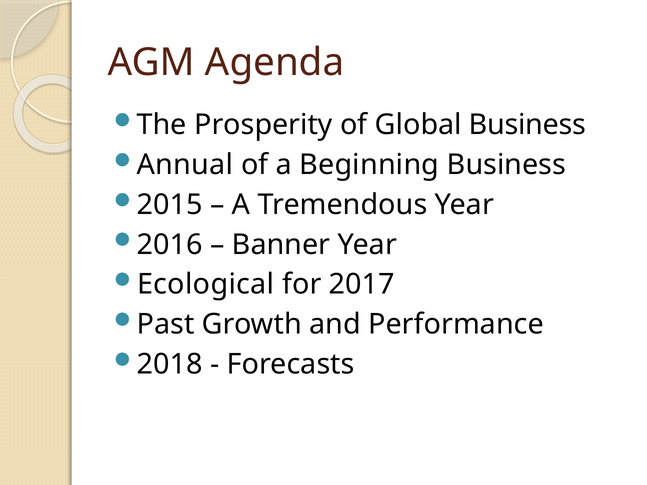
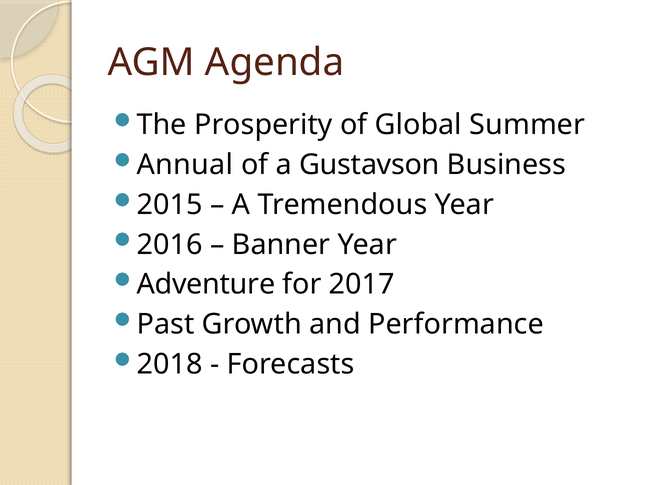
Global Business: Business -> Summer (527, 125)
Beginning: Beginning -> Gustavson (369, 165)
Ecological: Ecological -> Adventure (206, 285)
